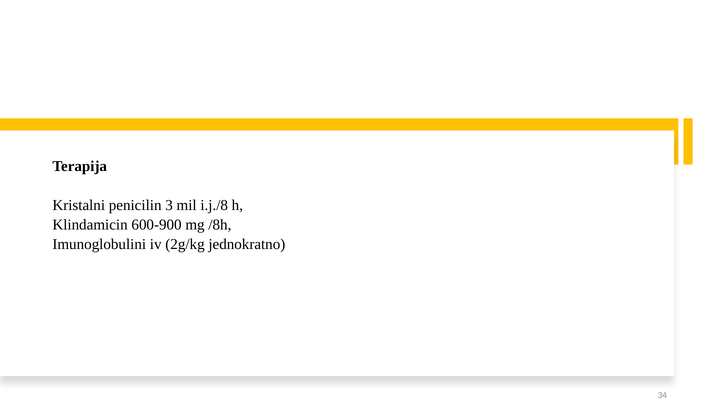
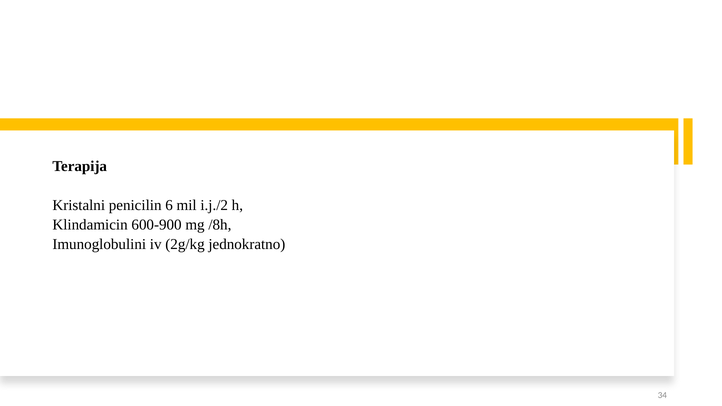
3: 3 -> 6 (169, 205)
i.j./8: i.j./8 -> i.j./2 (214, 205)
